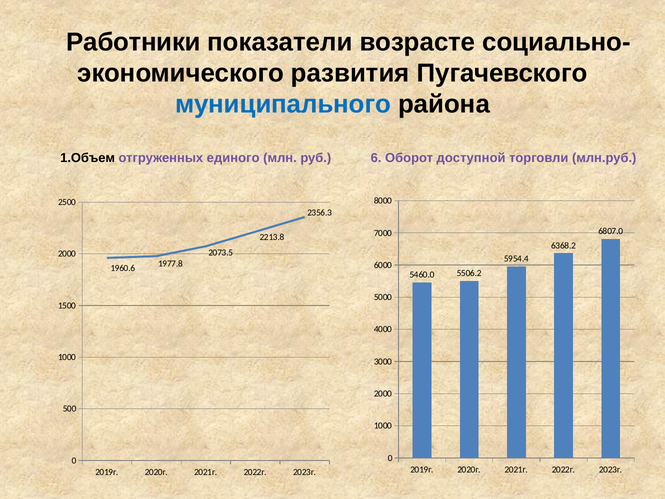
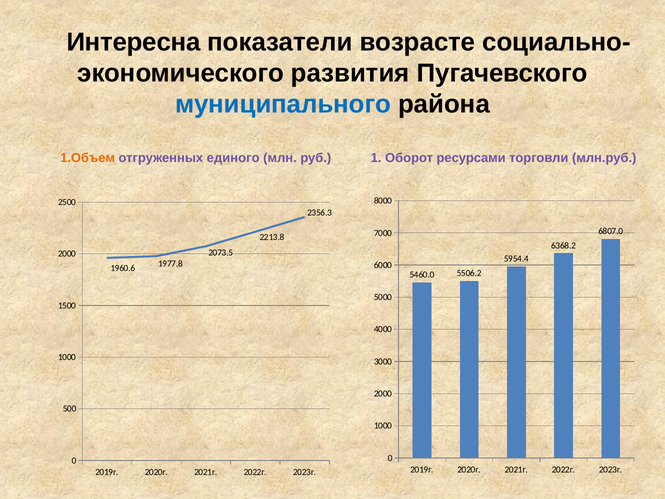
Работники: Работники -> Интересна (134, 42)
1.Объем colour: black -> orange (88, 158)
6: 6 -> 1 (376, 158)
доступной: доступной -> ресурсами (471, 158)
